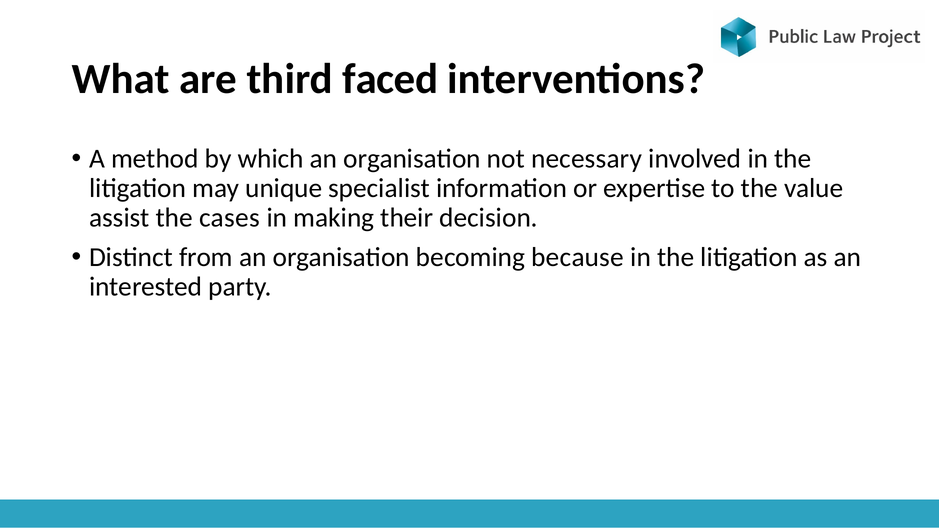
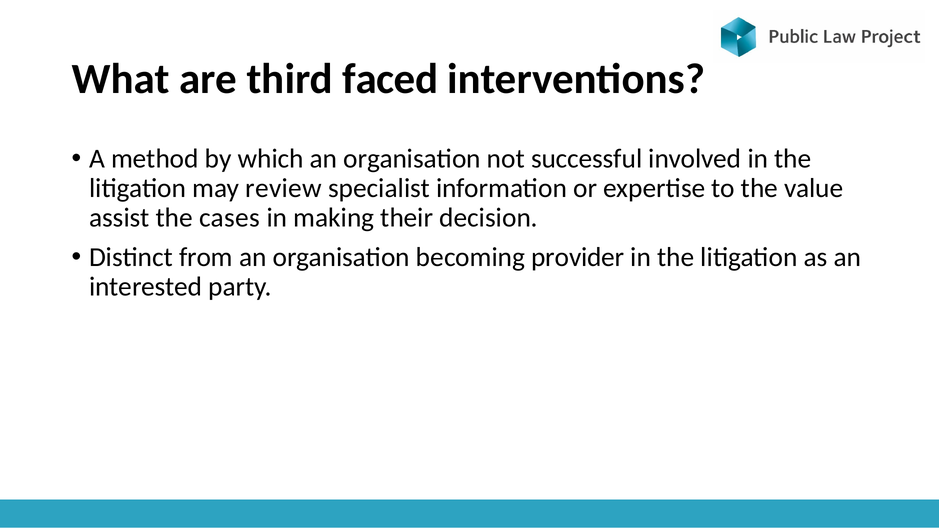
necessary: necessary -> successful (587, 159)
unique: unique -> review (284, 188)
because: because -> provider (578, 257)
